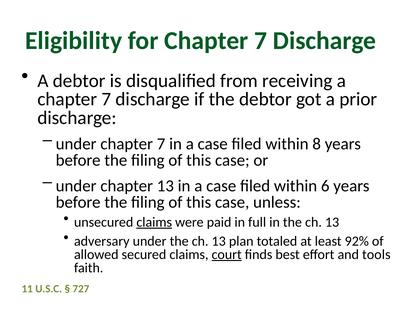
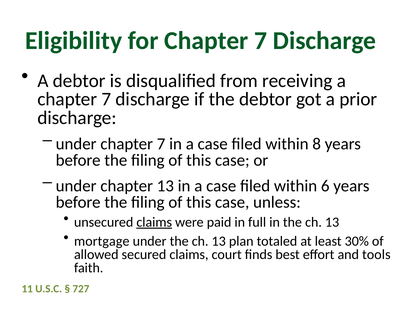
adversary: adversary -> mortgage (102, 241)
92%: 92% -> 30% (357, 241)
court underline: present -> none (227, 254)
